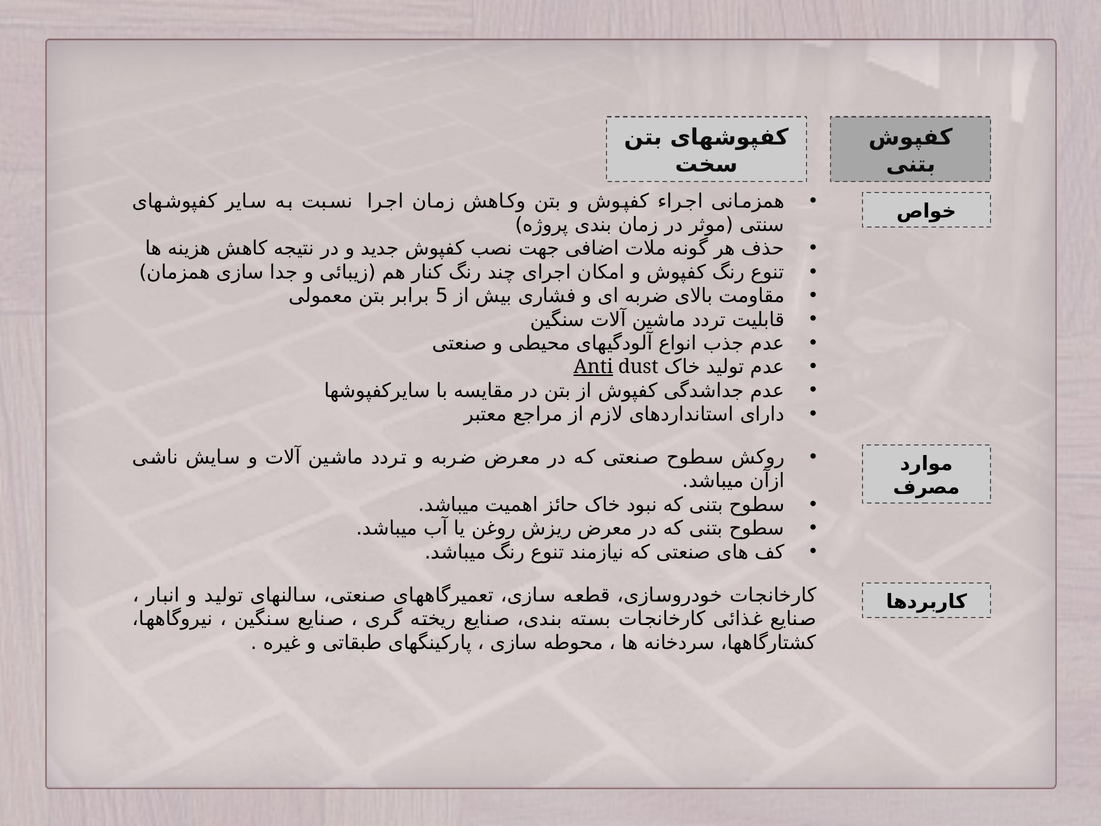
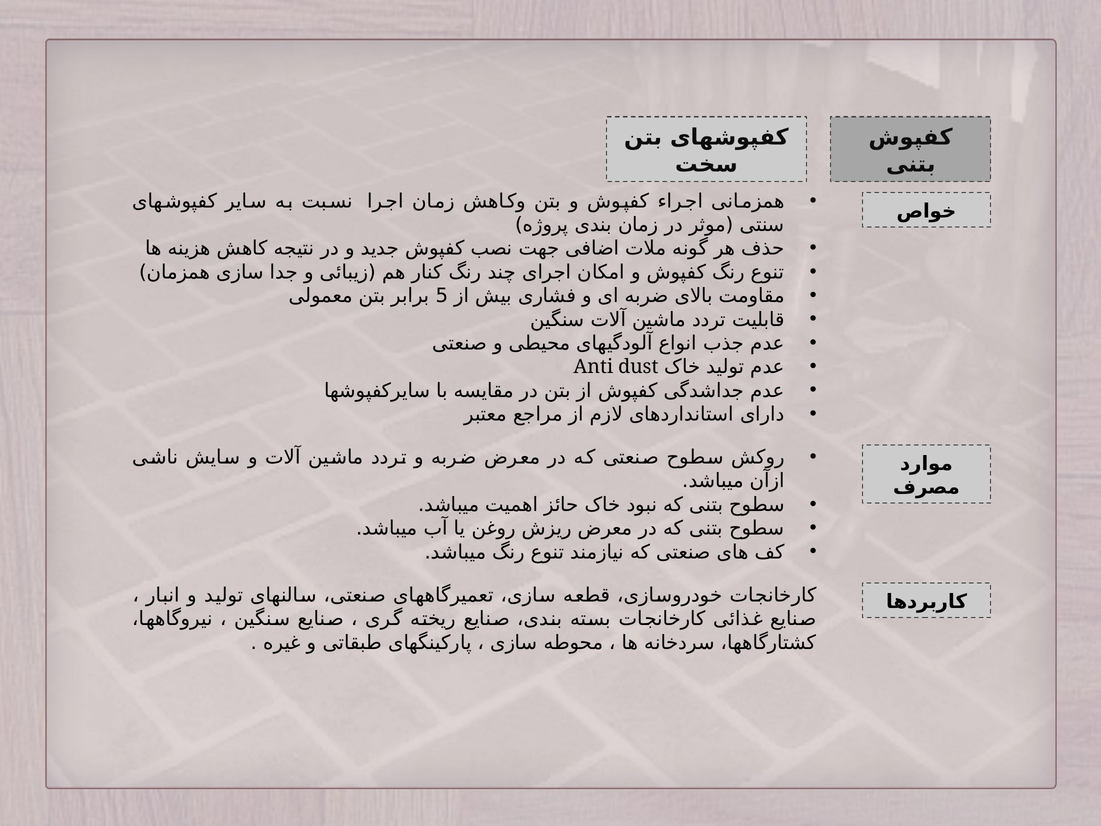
Anti underline: present -> none (593, 367)
